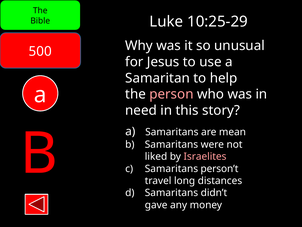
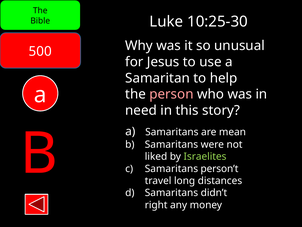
10:25-29: 10:25-29 -> 10:25-30 (218, 22)
Israelites colour: pink -> light green (205, 156)
gave: gave -> right (156, 205)
